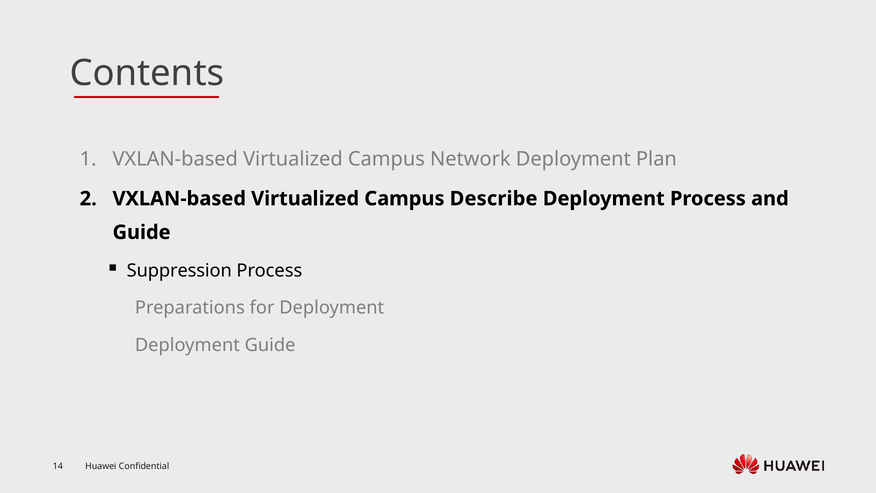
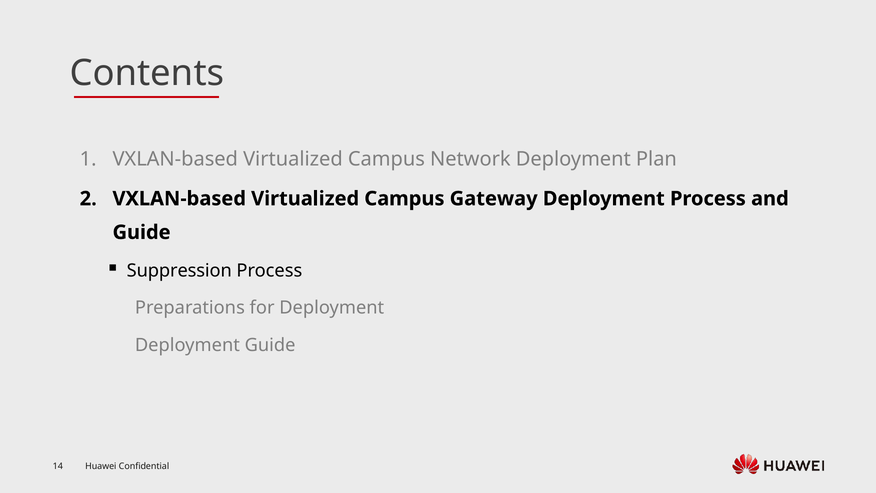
Describe: Describe -> Gateway (494, 199)
